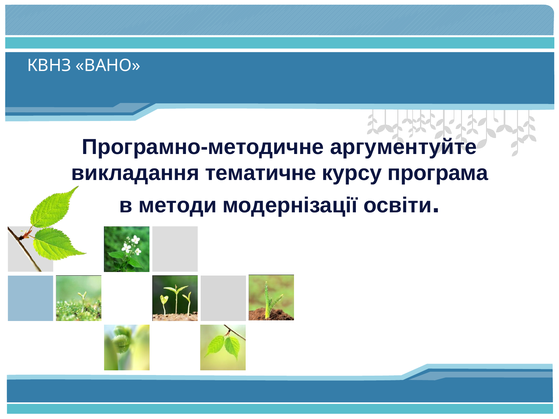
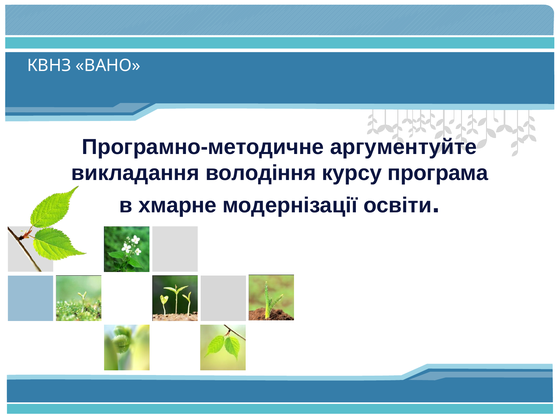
тематичне: тематичне -> володіння (261, 173)
методи: методи -> хмарне (178, 206)
